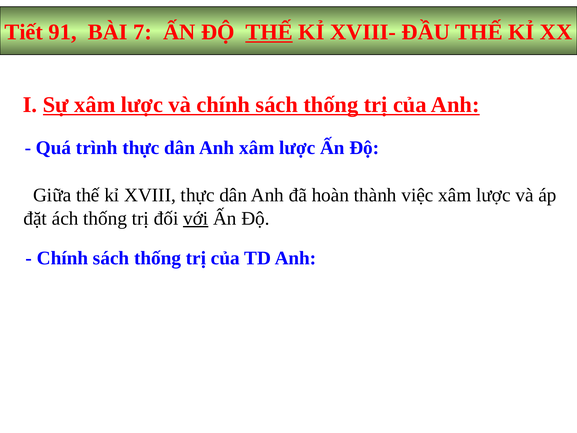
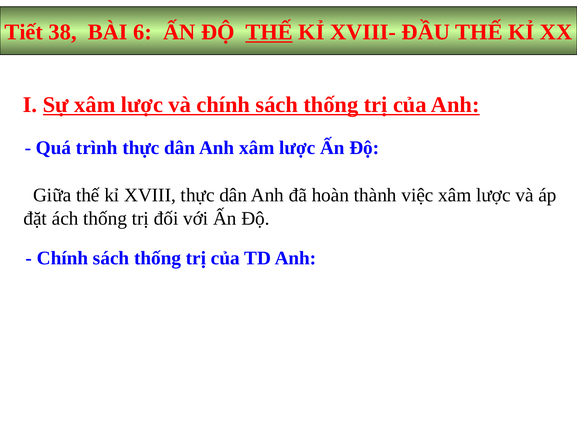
91: 91 -> 38 (63, 32)
7: 7 -> 6 (143, 32)
với underline: present -> none (196, 218)
